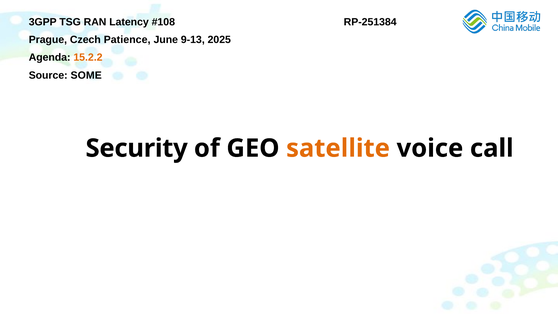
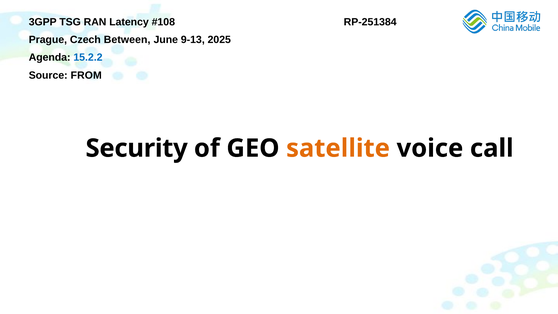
Patience: Patience -> Between (127, 40)
15.2.2 colour: orange -> blue (88, 57)
SOME: SOME -> FROM (86, 75)
